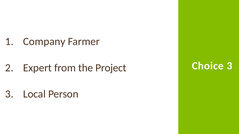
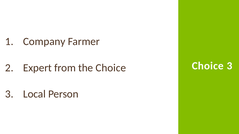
the Project: Project -> Choice (111, 68)
